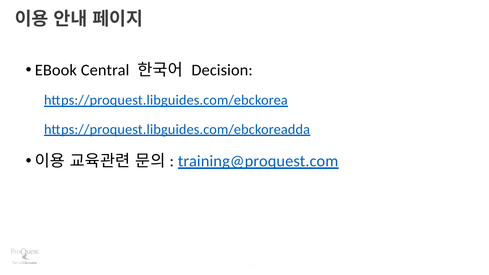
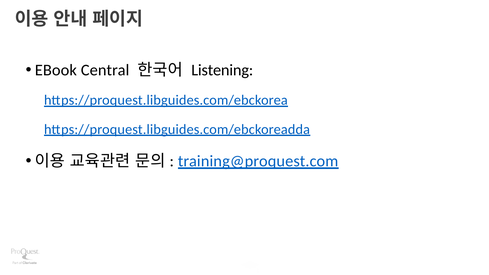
Decision: Decision -> Listening (222, 70)
